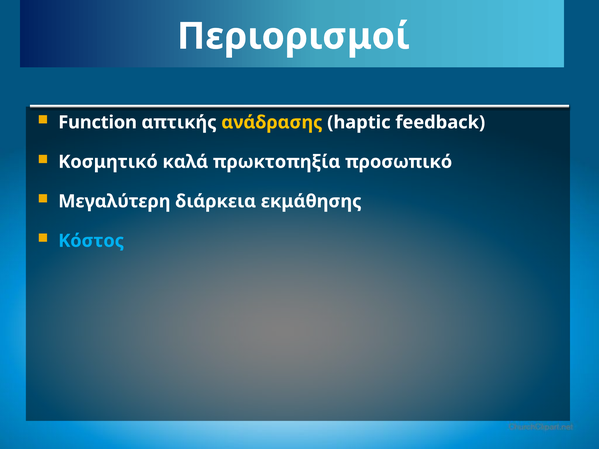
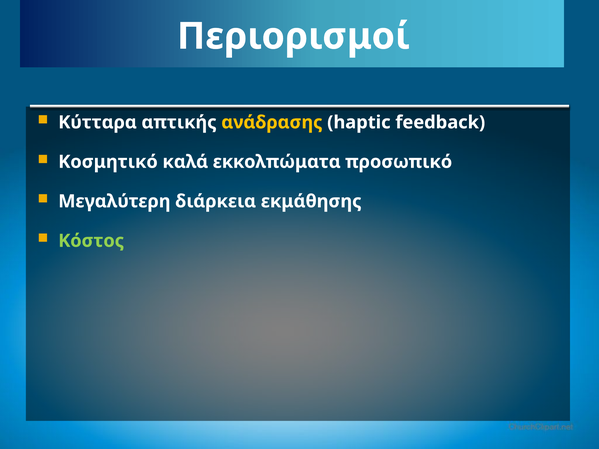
Function: Function -> Κύτταρα (98, 122)
πρωκτοπηξία: πρωκτοπηξία -> εκκολπώματα (277, 162)
Κόστος colour: light blue -> light green (91, 241)
